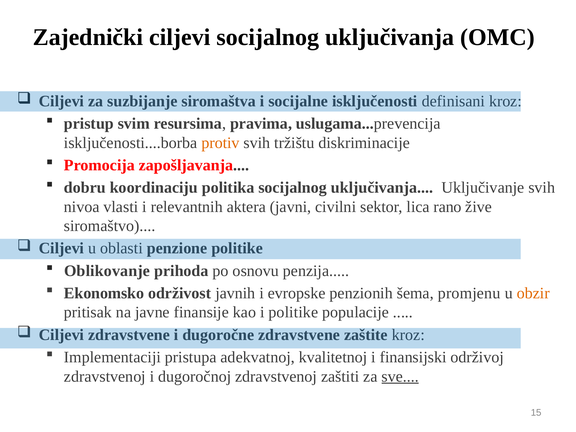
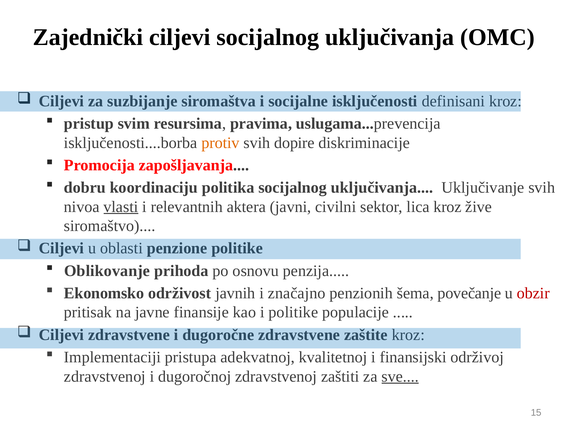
tržištu: tržištu -> dopire (294, 143)
vlasti underline: none -> present (121, 207)
lica rano: rano -> kroz (448, 207)
evropske: evropske -> značajno (297, 293)
promjenu: promjenu -> povečanje (469, 293)
obzir colour: orange -> red (533, 293)
